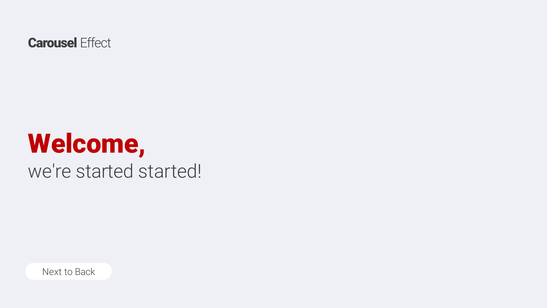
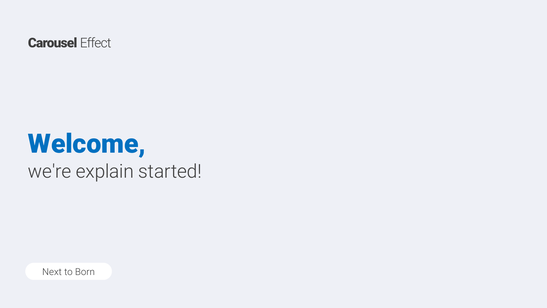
Welcome colour: red -> blue (87, 144)
we're started: started -> explain (105, 171)
Back: Back -> Born (85, 272)
